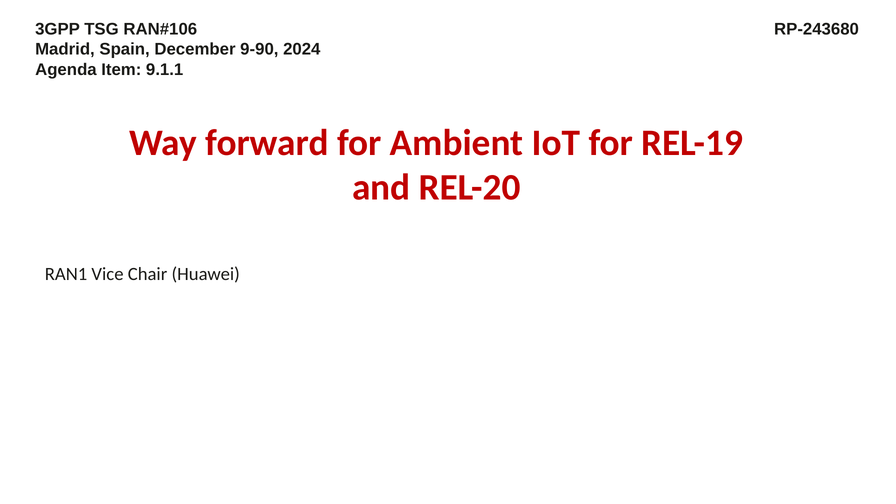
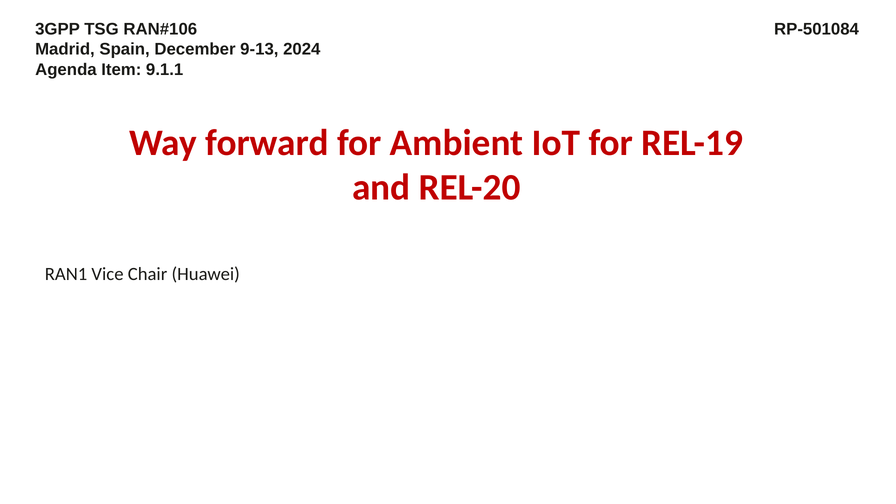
RP-243680: RP-243680 -> RP-501084 (817, 29)
9-90: 9-90 -> 9-13 (259, 49)
